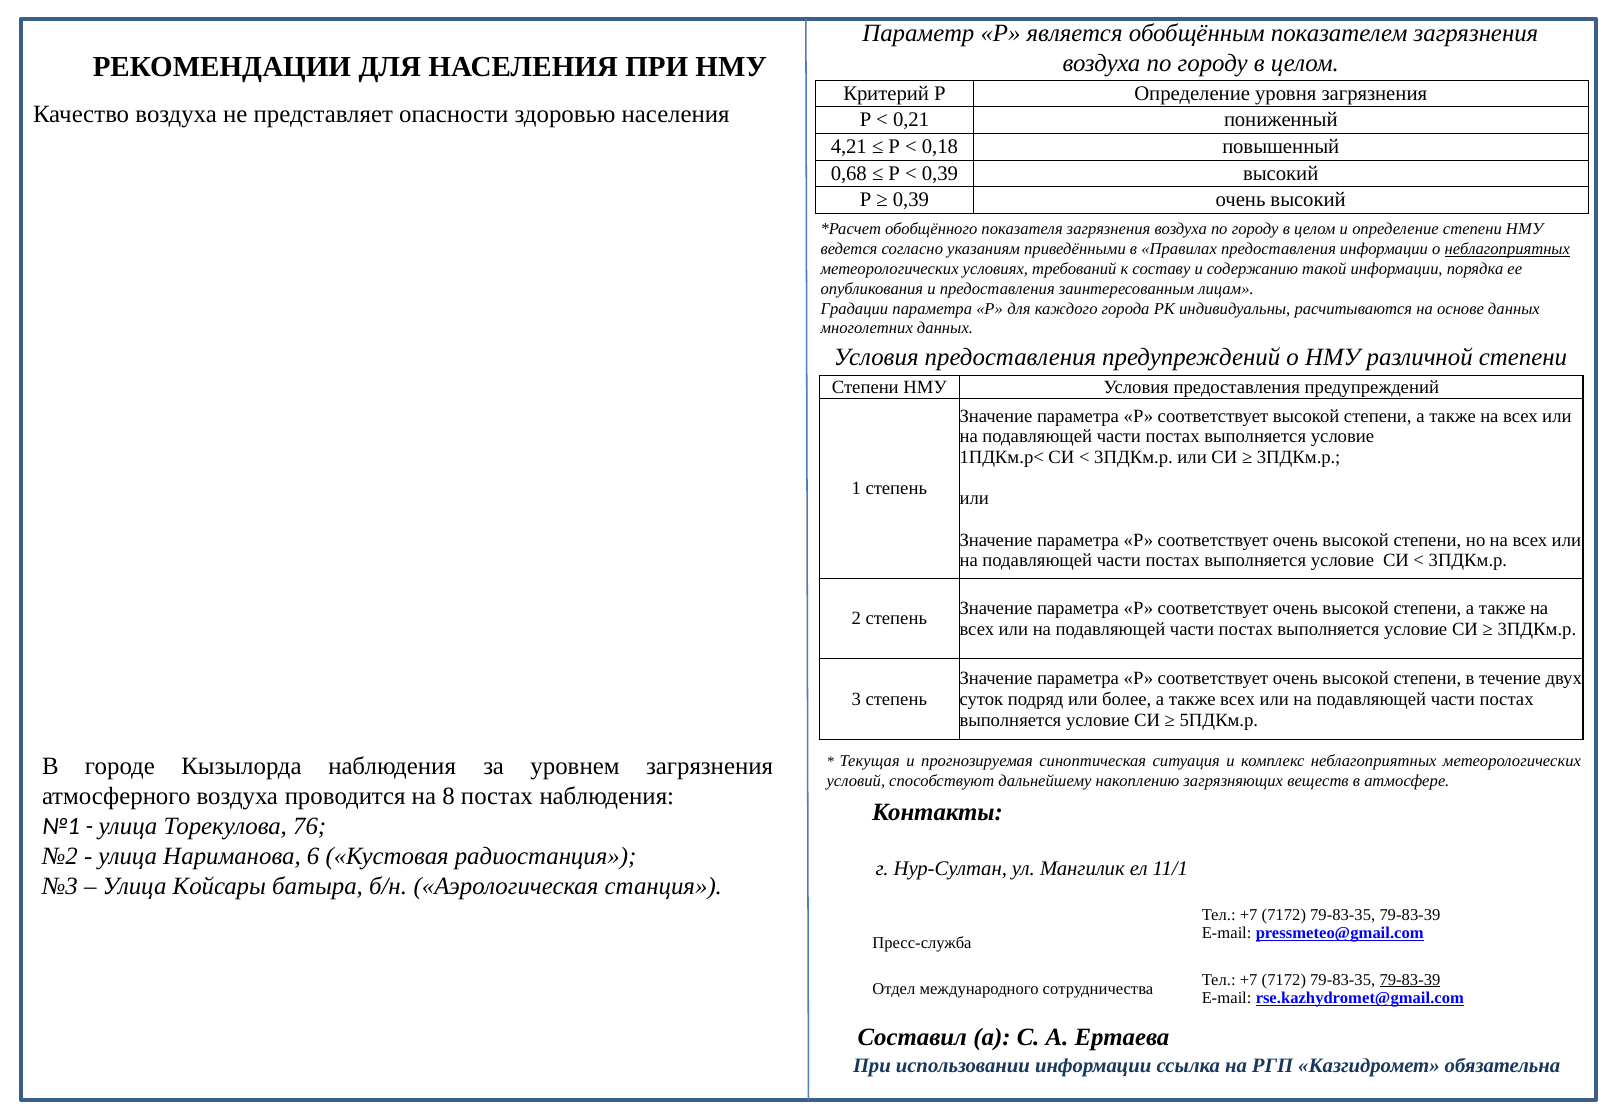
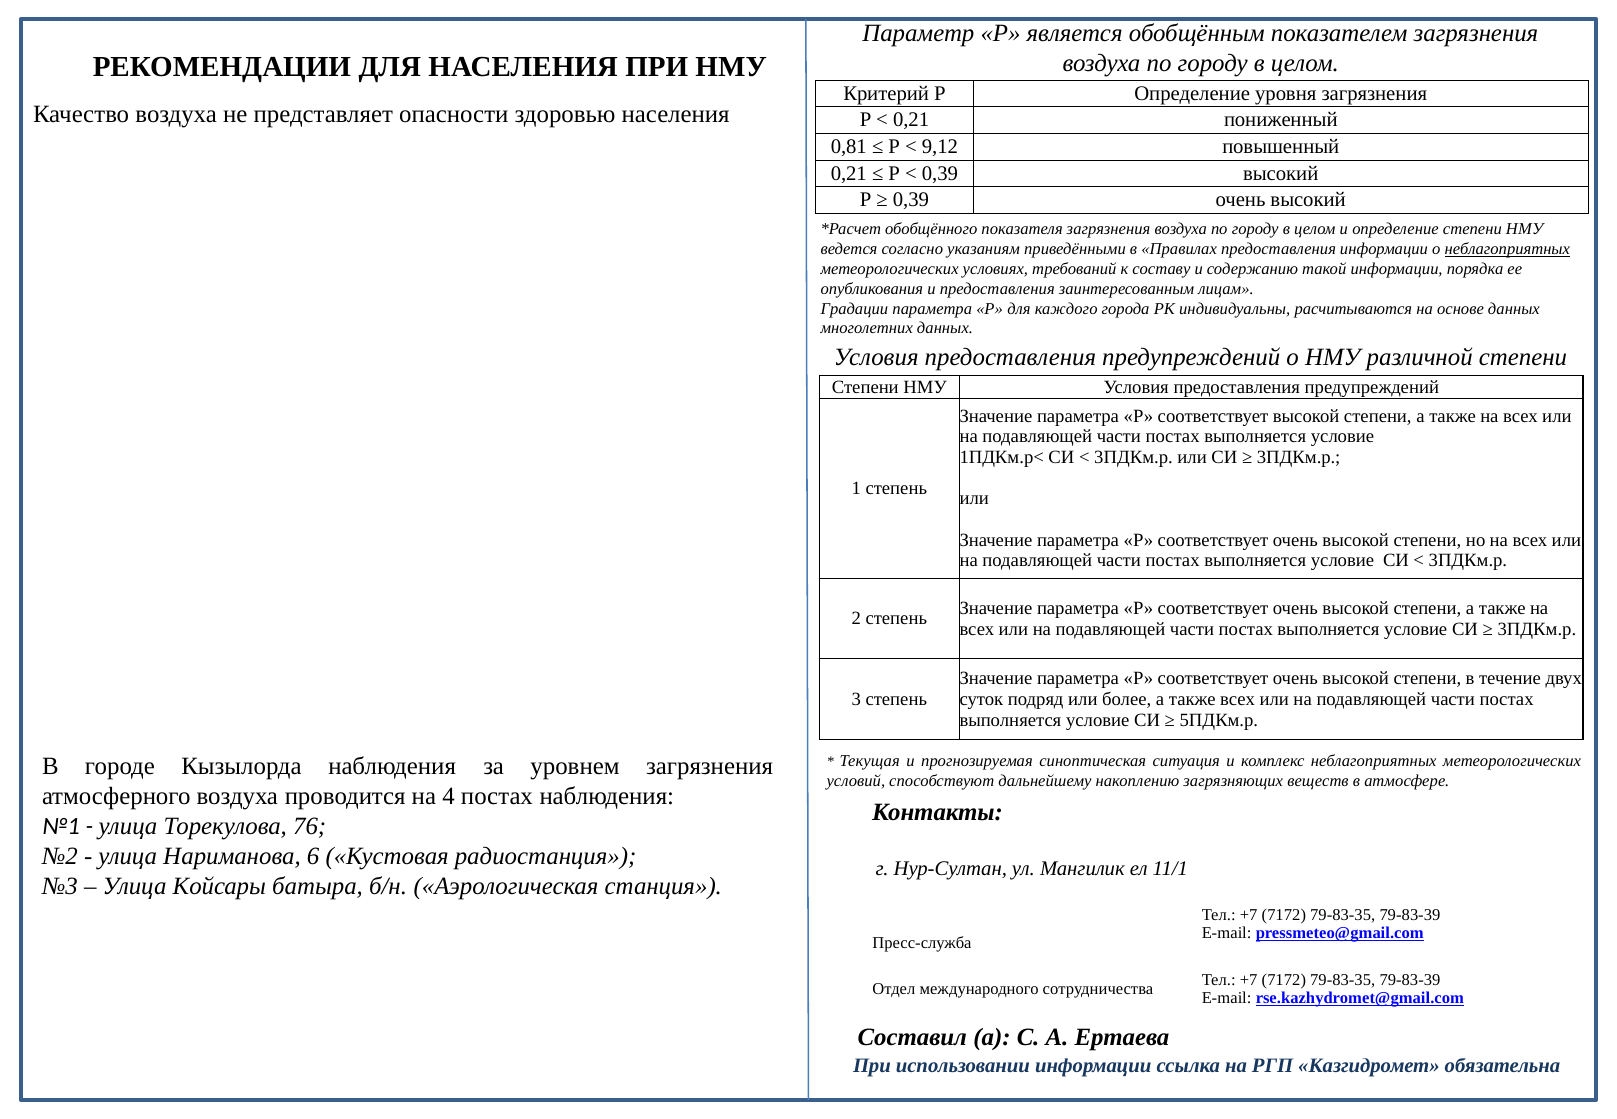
4,21: 4,21 -> 0,81 (849, 147)
0,18: 0,18 -> 9,12 (940, 147)
0,68: 0,68 -> 0,21 (849, 173)
8: 8 -> 4 (448, 797)
79-83-39 underline: present -> none (1410, 980)
